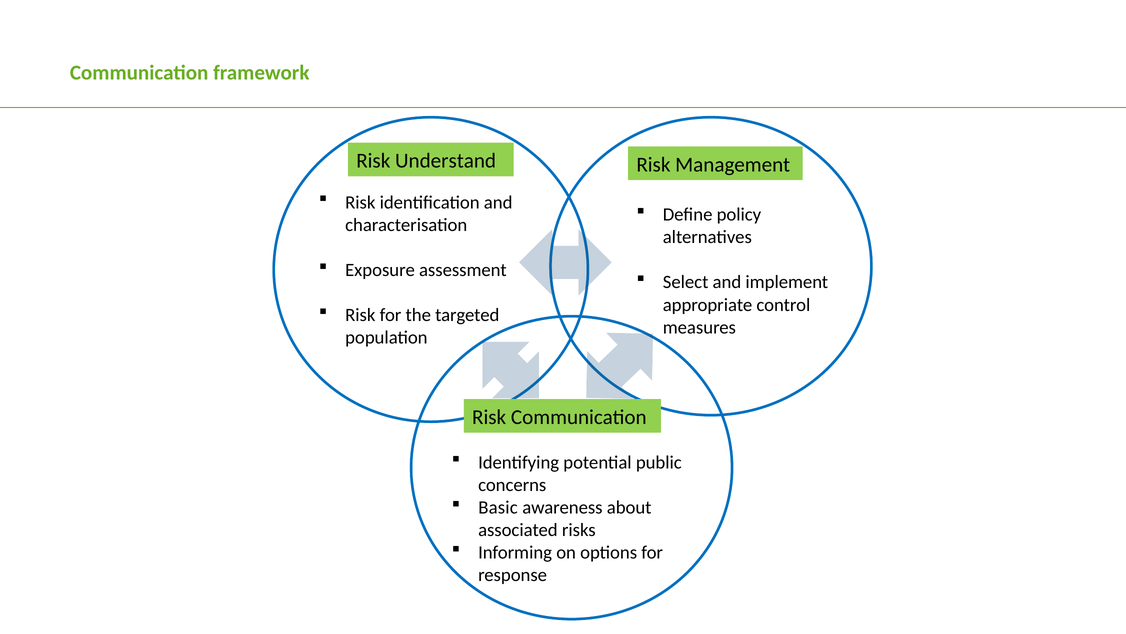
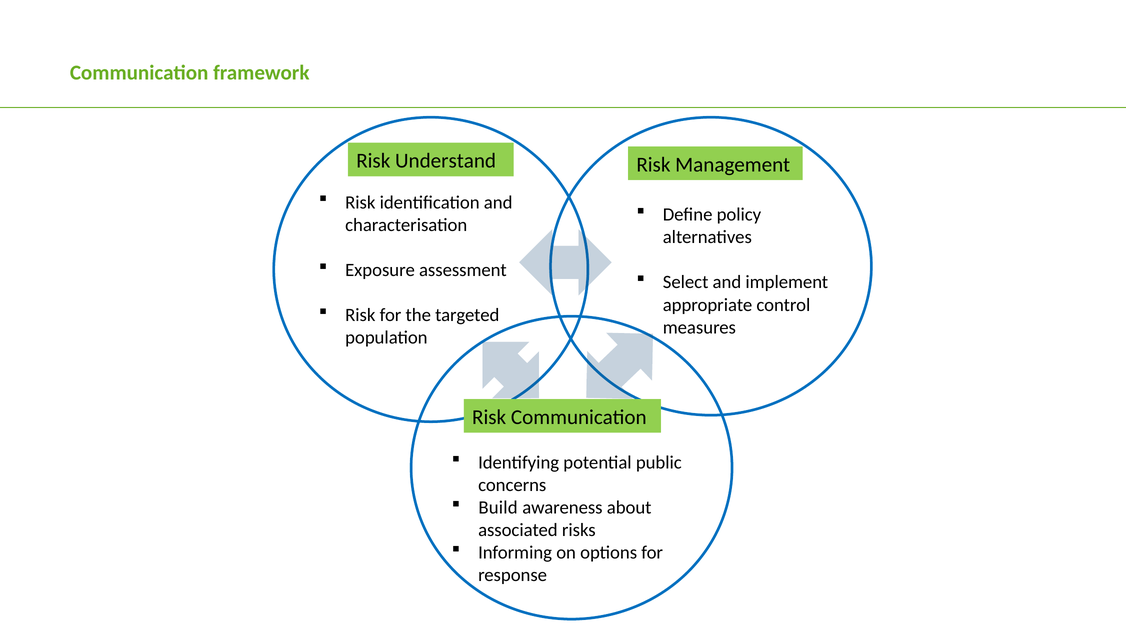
Basic: Basic -> Build (498, 507)
